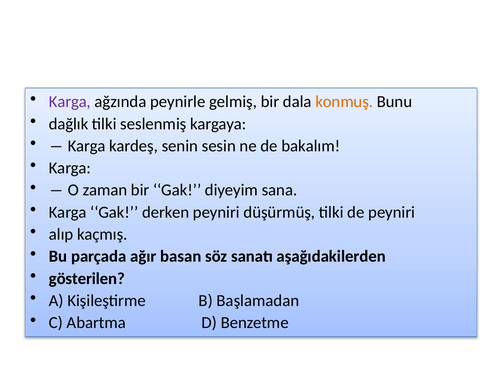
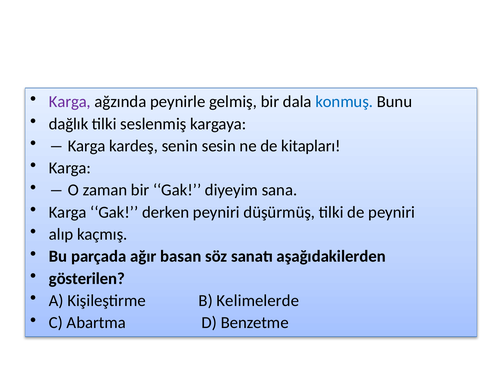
konmuş colour: orange -> blue (344, 102)
bakalım: bakalım -> kitapları (311, 146)
Başlamadan: Başlamadan -> Kelimelerde (258, 300)
